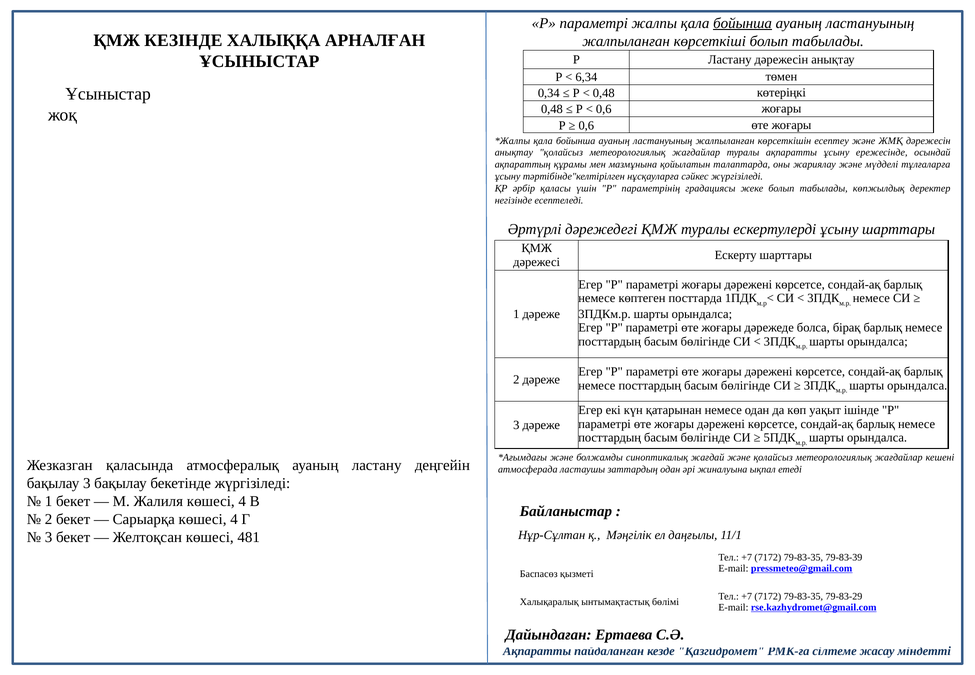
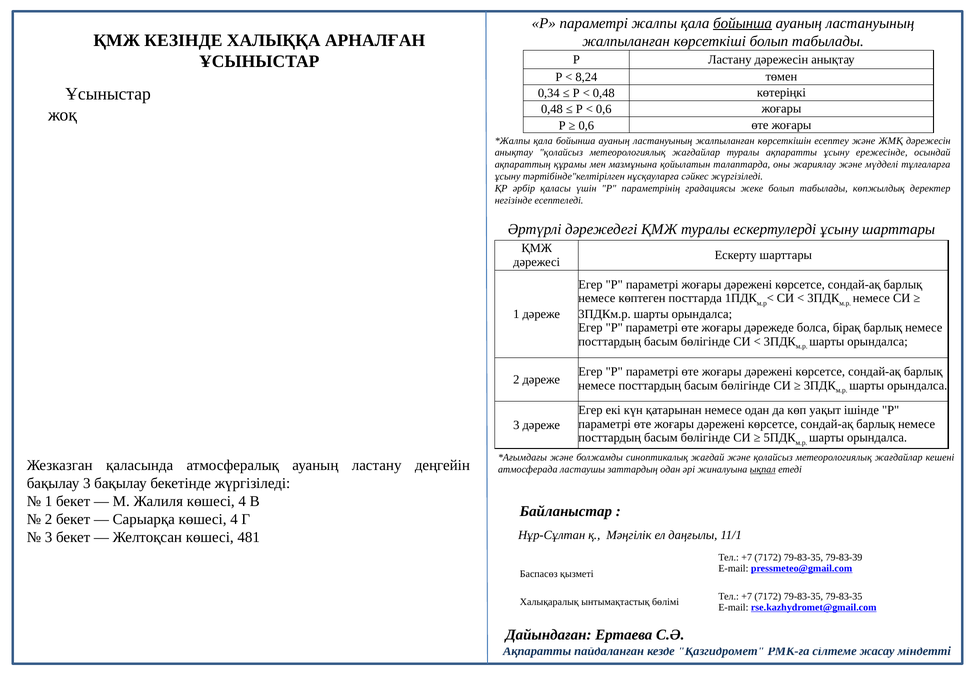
6,34: 6,34 -> 8,24 (586, 77)
ықпал underline: none -> present (763, 469)
79-83-35 79-83-29: 79-83-29 -> 79-83-35 (844, 596)
